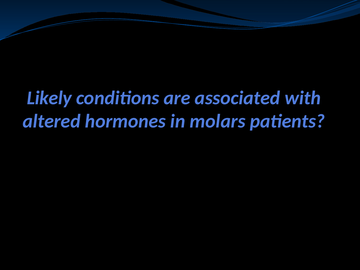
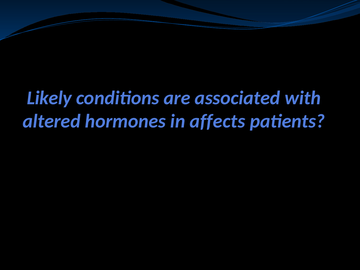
molars: molars -> affects (217, 121)
